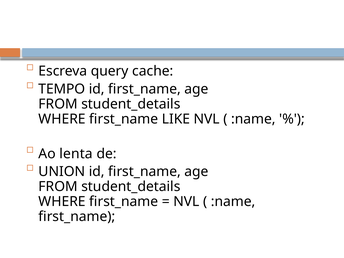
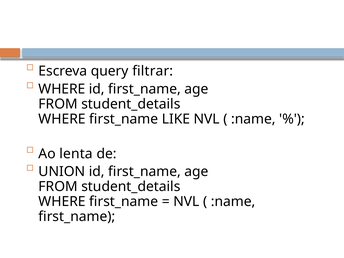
cache: cache -> filtrar (153, 71)
TEMPO: TEMPO -> WHERE (62, 89)
